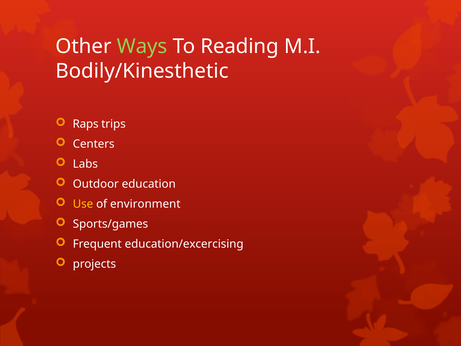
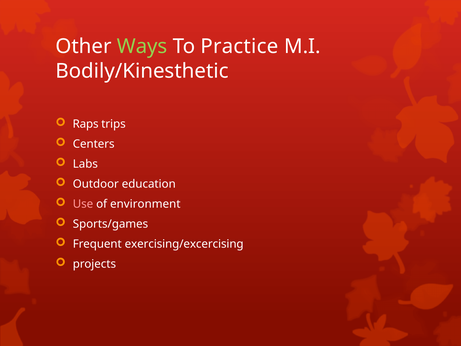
Reading: Reading -> Practice (239, 46)
Use colour: yellow -> pink (83, 204)
education/excercising: education/excercising -> exercising/excercising (184, 244)
